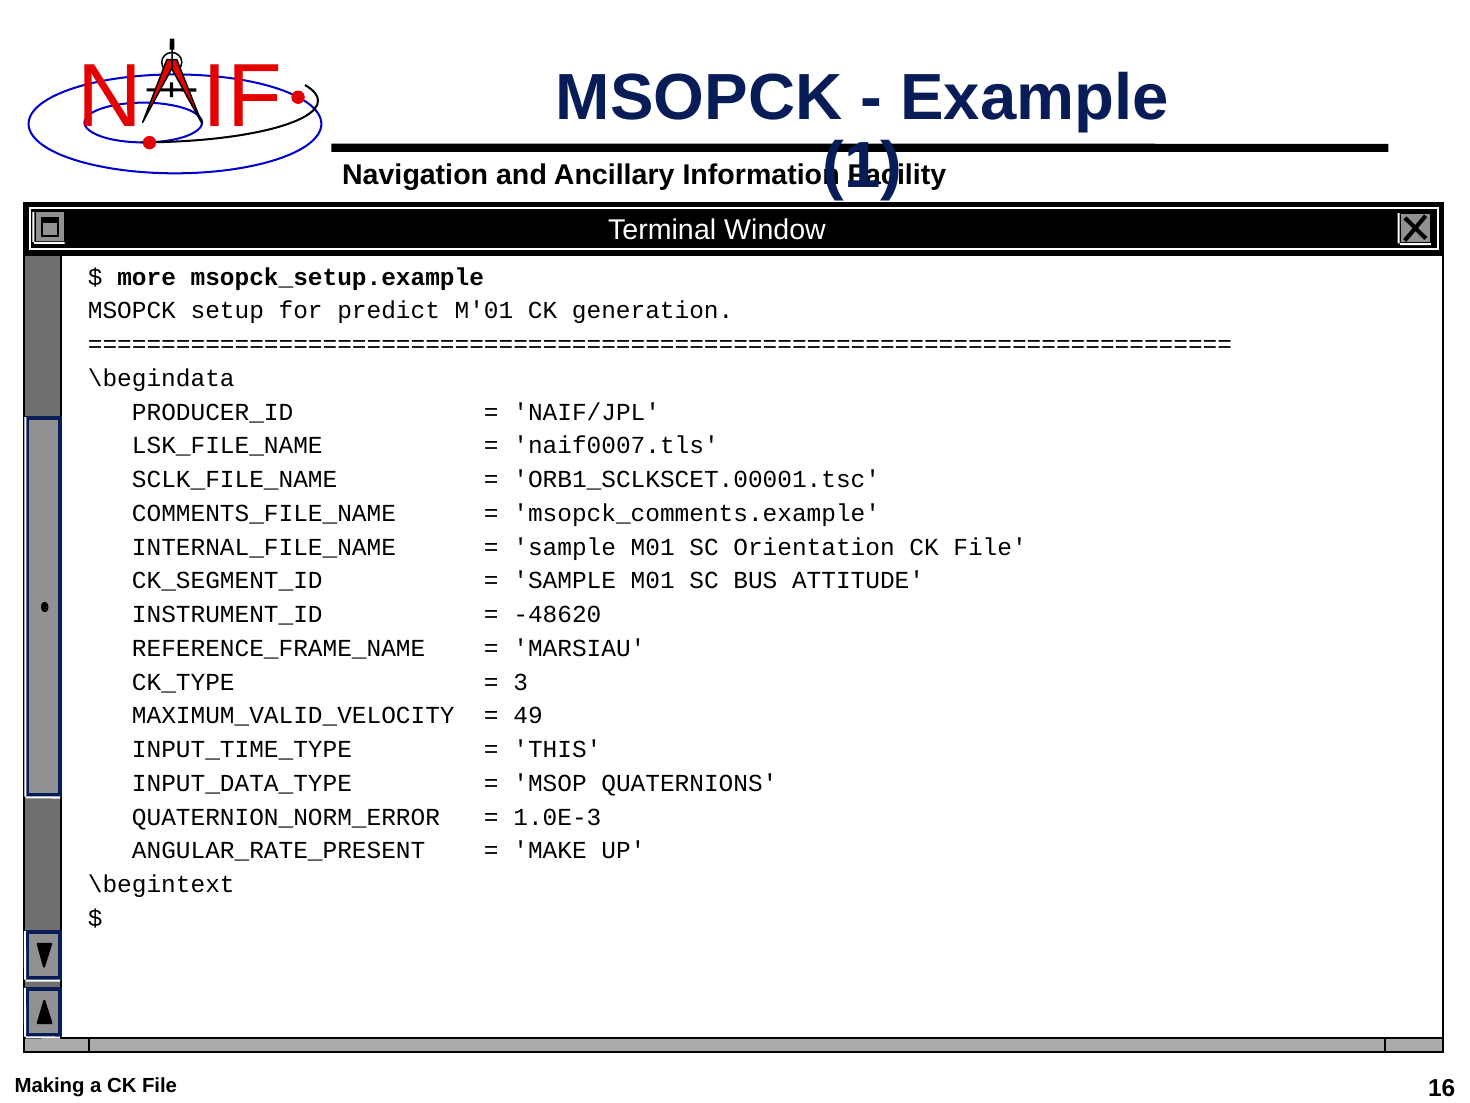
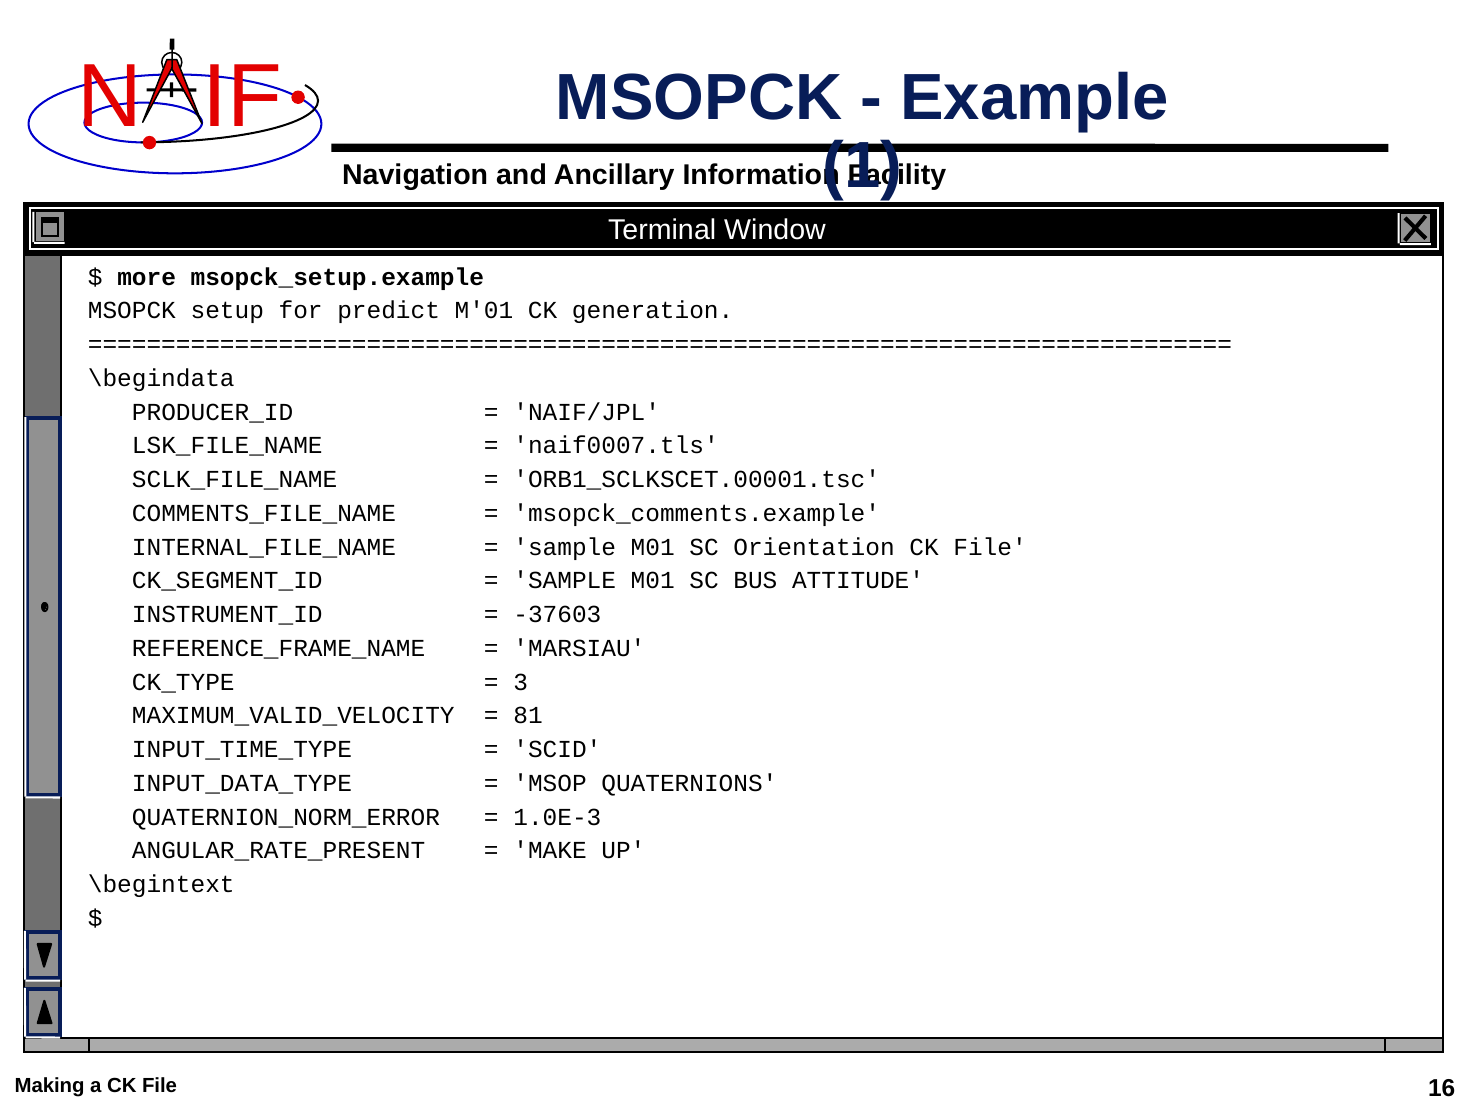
-48620: -48620 -> -37603 (557, 615)
49: 49 -> 81 (528, 716)
THIS: THIS -> SCID (557, 750)
